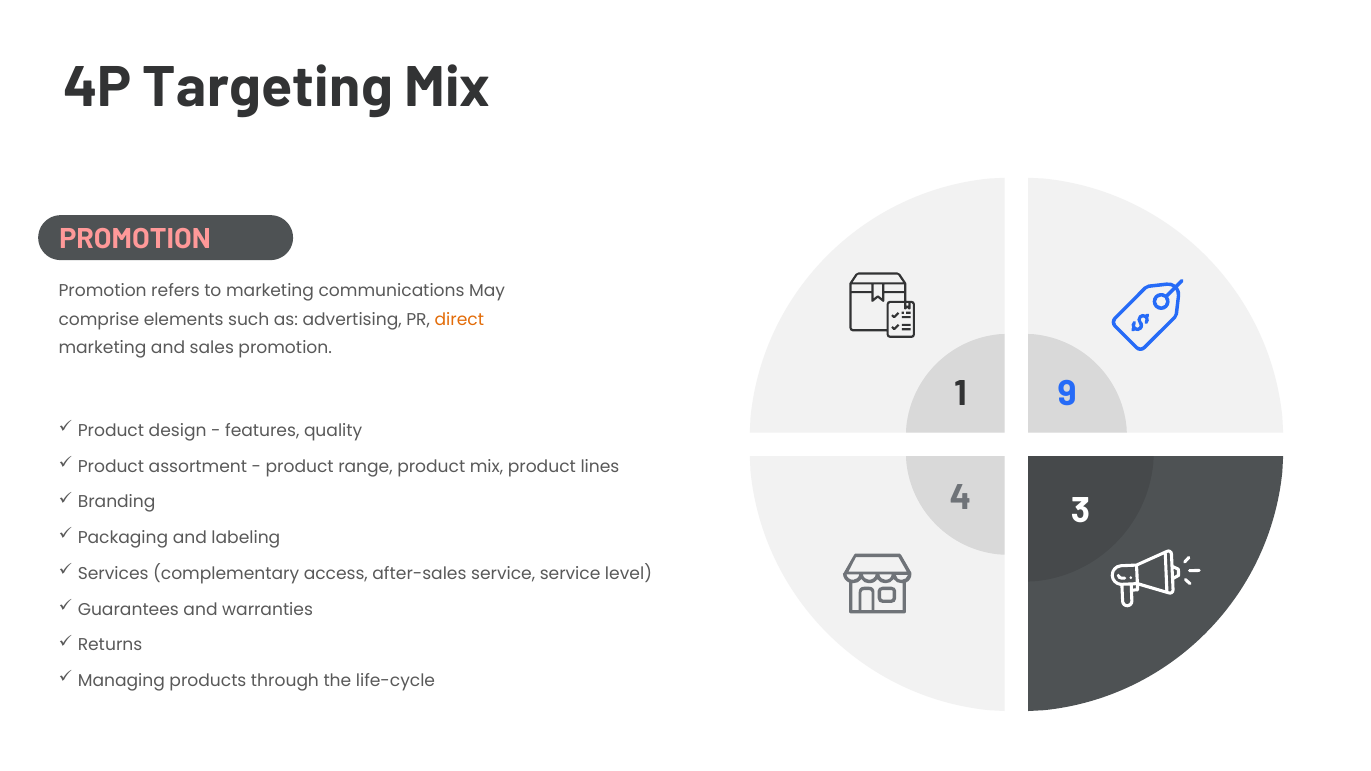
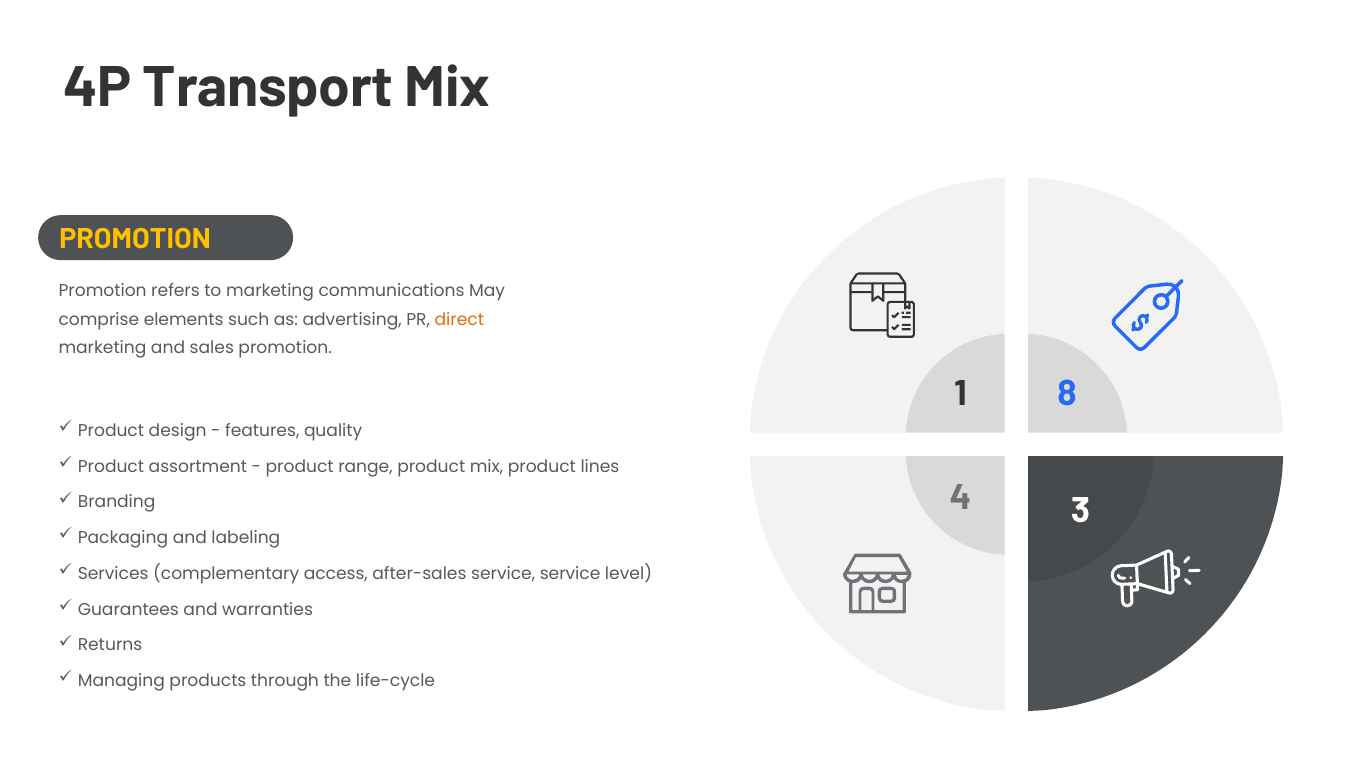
Targeting: Targeting -> Transport (268, 88)
PROMOTION colour: pink -> yellow (135, 239)
9: 9 -> 8 (1067, 394)
